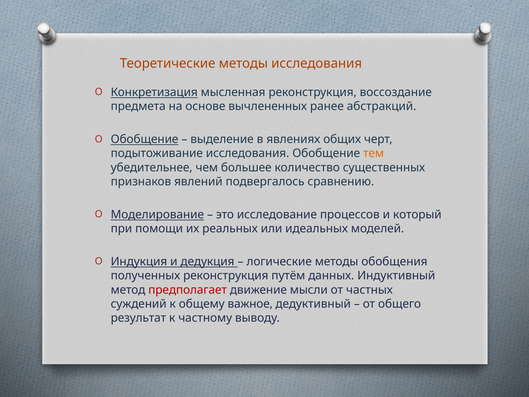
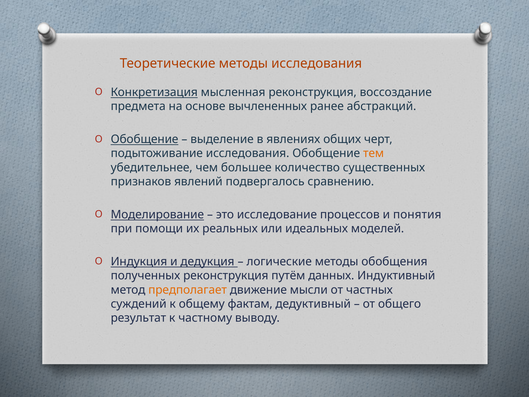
который: который -> понятия (417, 214)
предполагает colour: red -> orange (188, 290)
важное: важное -> фактам (250, 304)
